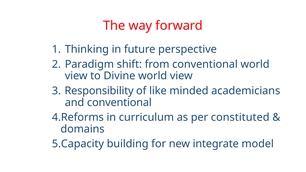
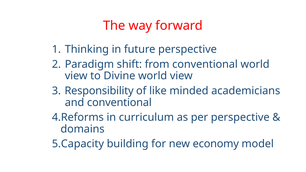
per constituted: constituted -> perspective (240, 117)
integrate: integrate -> economy (216, 144)
